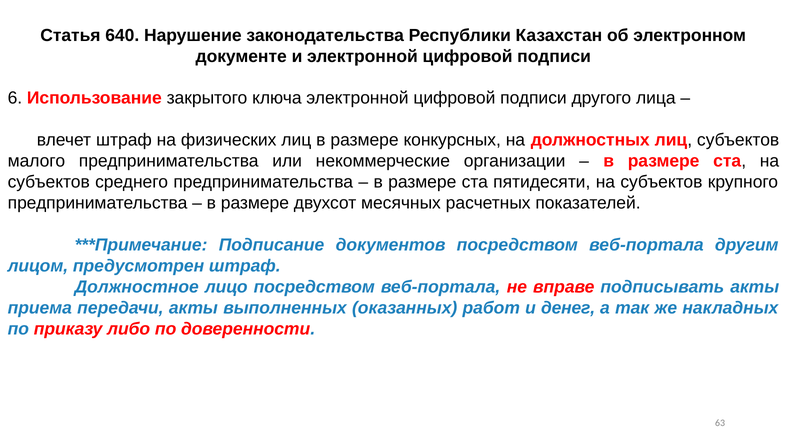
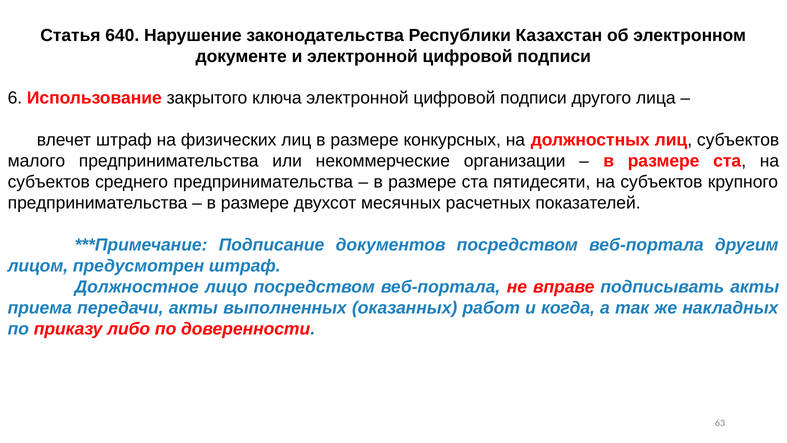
денег: денег -> когда (568, 308)
